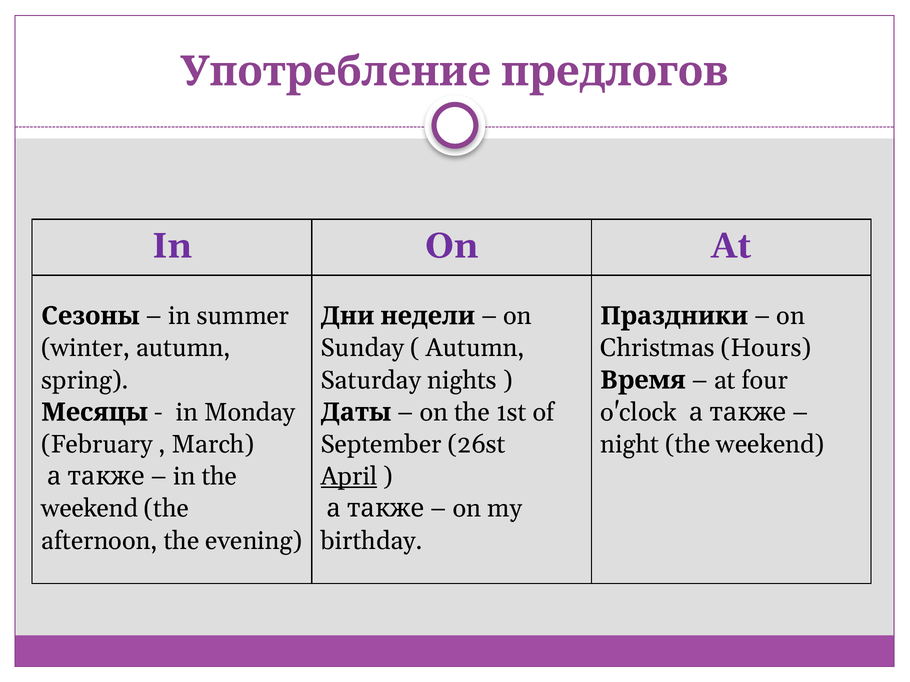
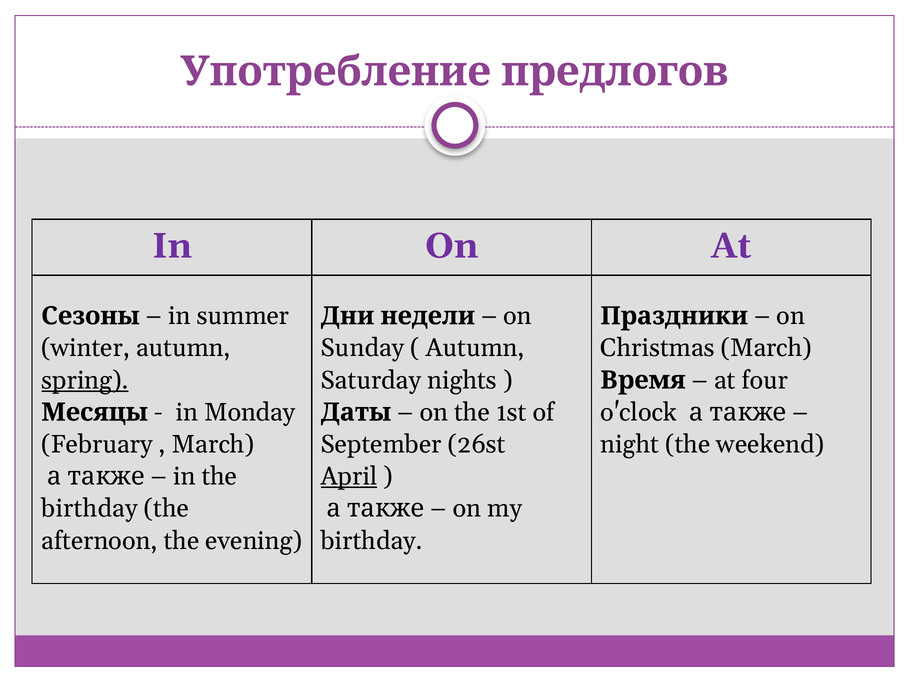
Christmas Hours: Hours -> March (766, 348)
spring underline: none -> present (85, 380)
weekend: weekend -> birthday (89, 509)
